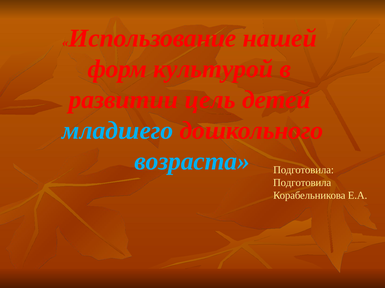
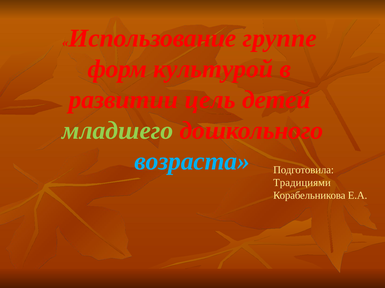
нашей: нашей -> группе (280, 38)
младшего colour: light blue -> light green (118, 131)
Подготовила: Подготовила -> Традициями (302, 183)
